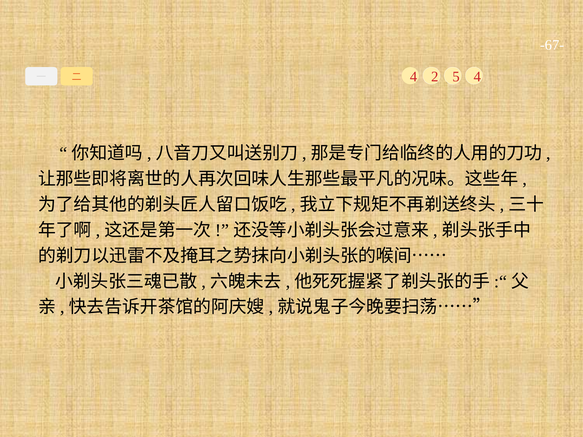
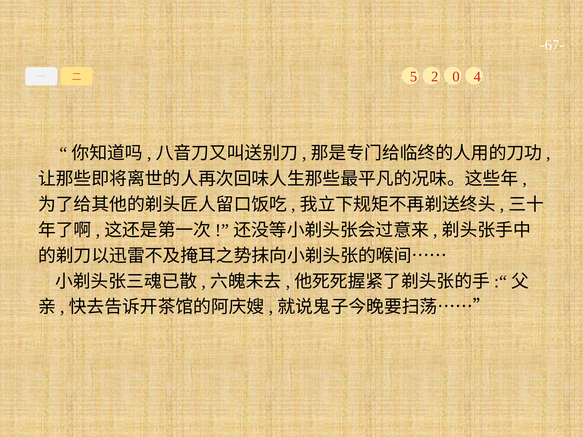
4: 4 -> 5 (414, 77)
5: 5 -> 0 (456, 77)
